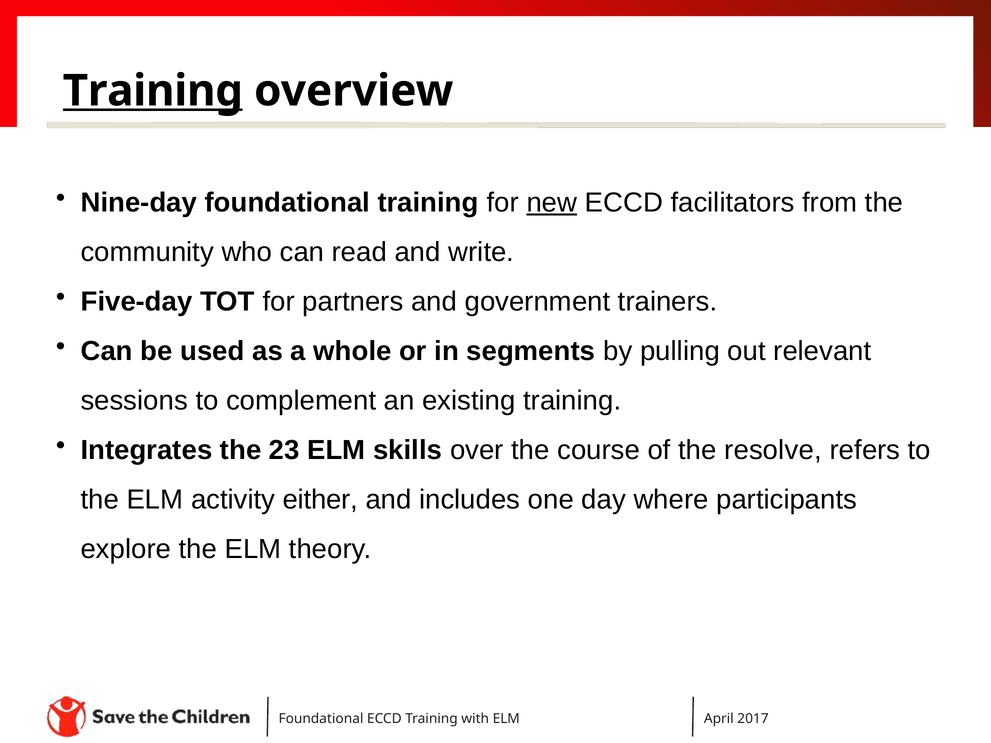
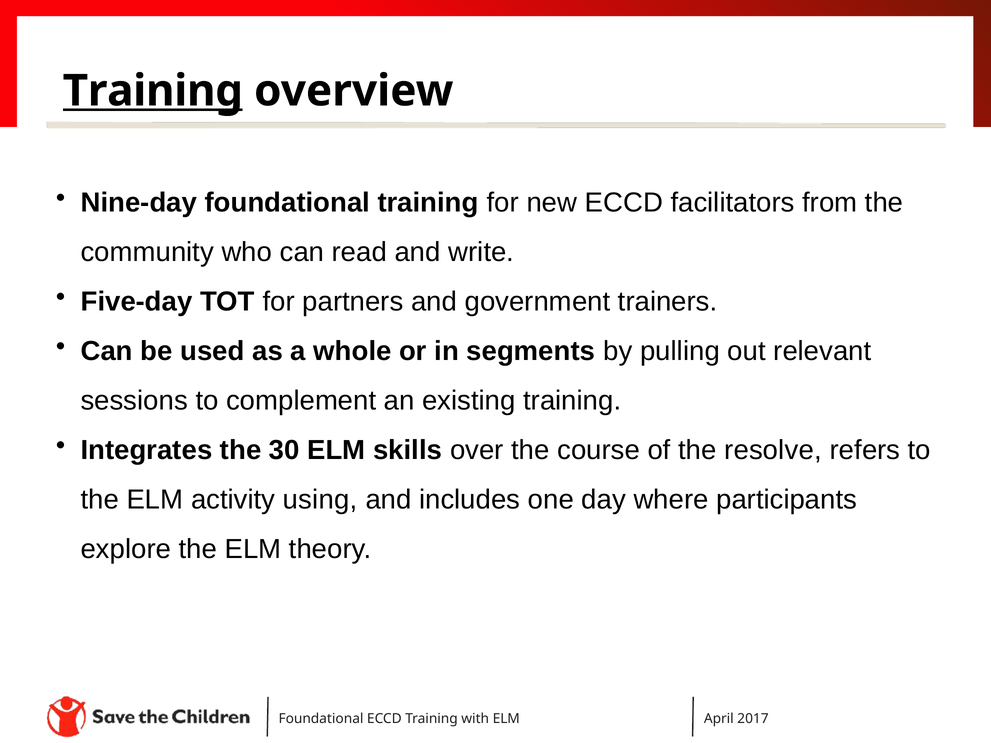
new underline: present -> none (552, 203)
23: 23 -> 30 (284, 450)
either: either -> using (320, 500)
